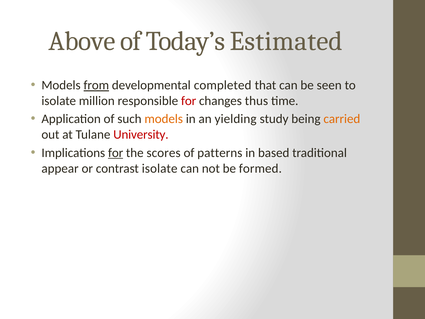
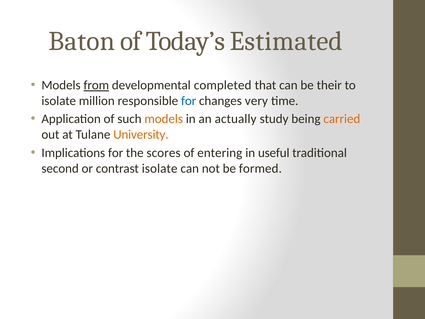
Above: Above -> Baton (82, 41)
seen: seen -> their (329, 85)
for colour: red -> blue (189, 101)
thus: thus -> very (256, 101)
yielding: yielding -> actually (236, 119)
University colour: red -> orange (141, 135)
for underline: present -> none (116, 153)
patterns: patterns -> entering (220, 153)
based: based -> useful (274, 153)
appear: appear -> second (60, 168)
